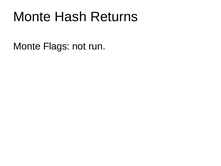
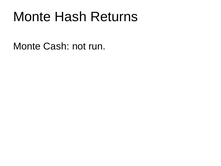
Flags: Flags -> Cash (56, 46)
